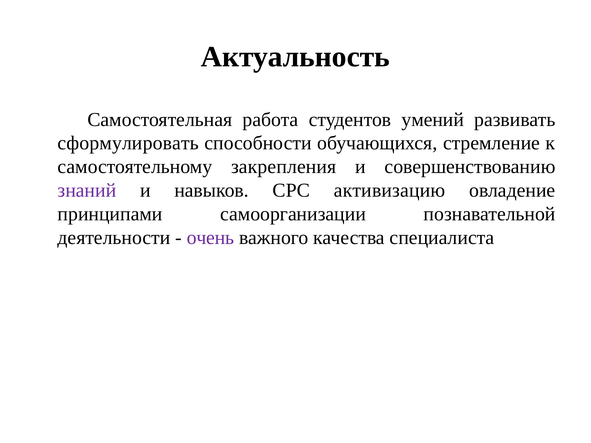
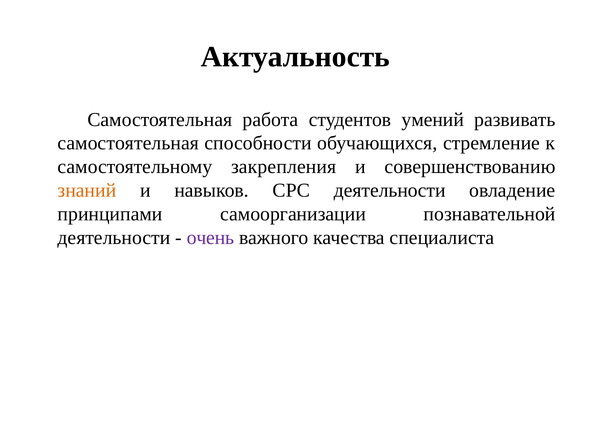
сформулировать: сформулировать -> самостоятельная (128, 143)
знаний colour: purple -> orange (87, 191)
СРС активизацию: активизацию -> деятельности (390, 191)
